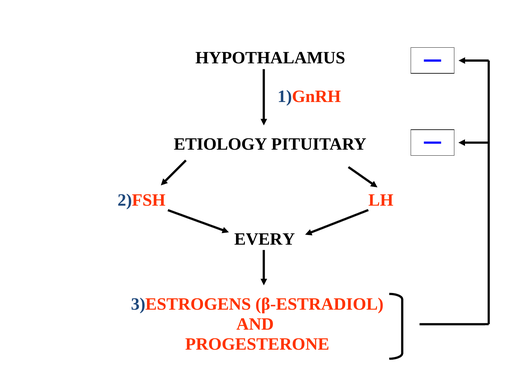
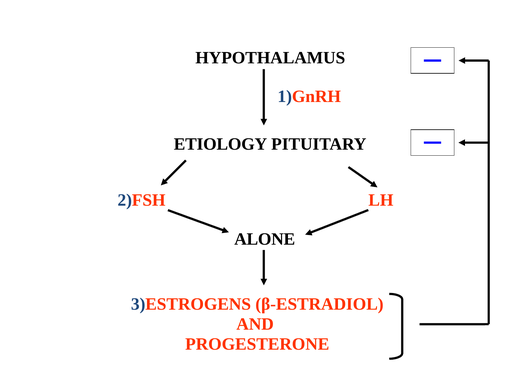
EVERY: EVERY -> ALONE (265, 239)
